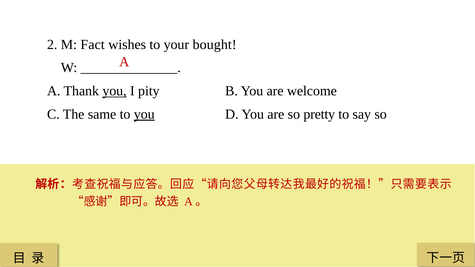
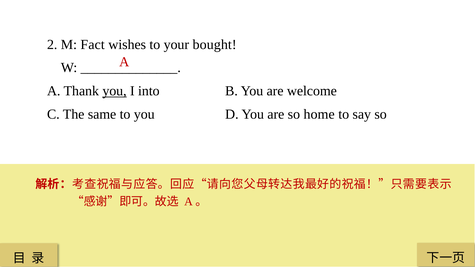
pity: pity -> into (149, 91)
you underline: present -> none (144, 114)
pretty: pretty -> home (319, 114)
